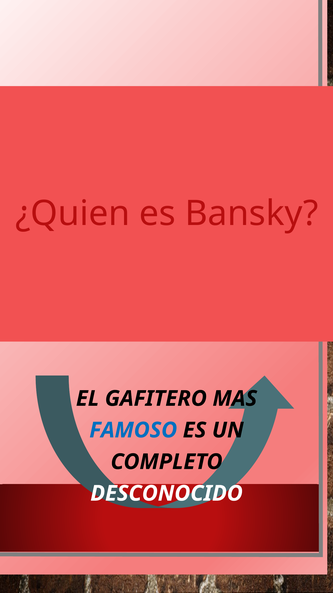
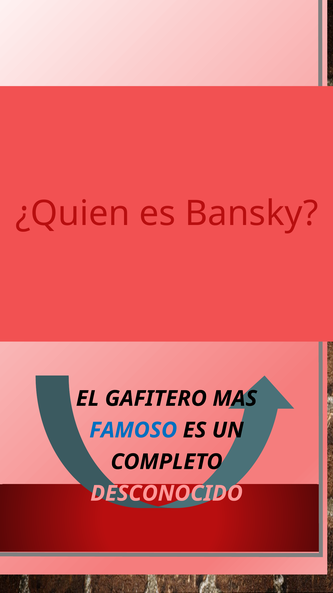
DESCONOCIDO colour: white -> pink (167, 493)
